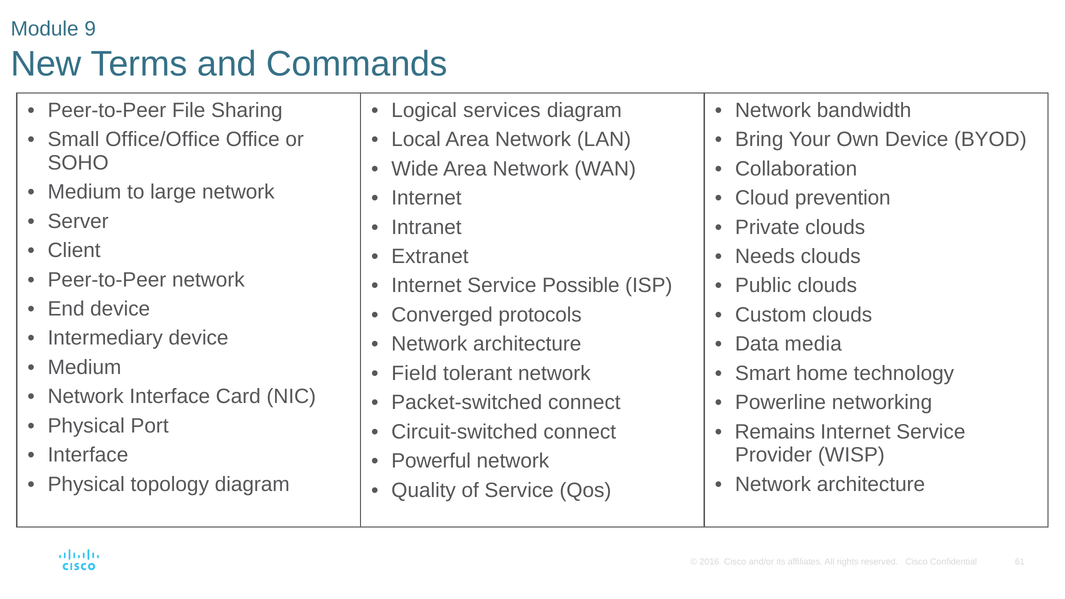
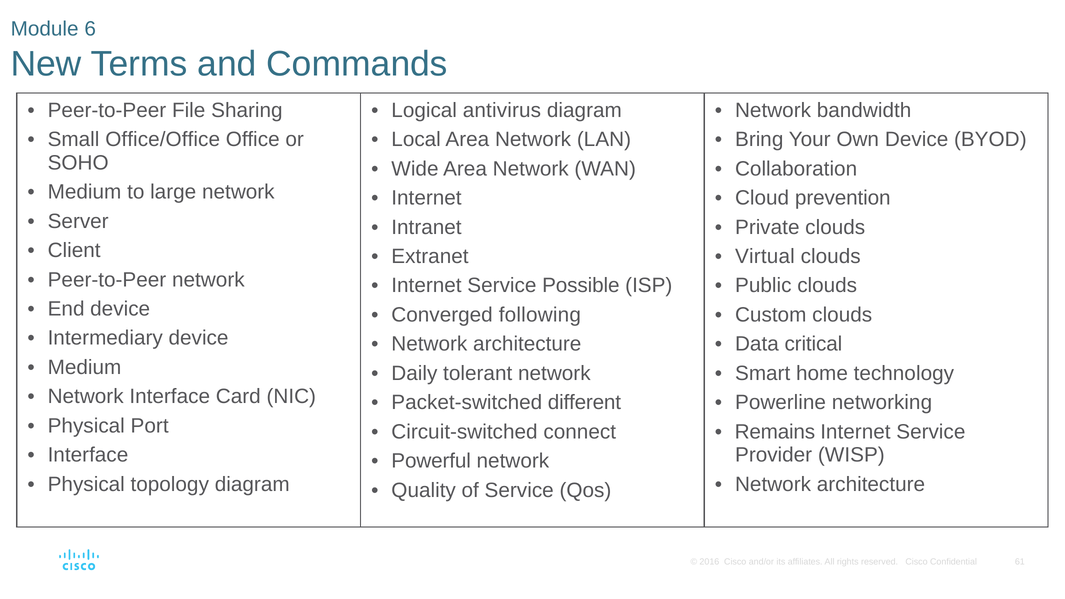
9: 9 -> 6 (90, 29)
services: services -> antivirus (502, 110)
Needs: Needs -> Virtual (765, 256)
protocols: protocols -> following (540, 315)
media: media -> critical (813, 344)
Field: Field -> Daily (414, 373)
Packet-switched connect: connect -> different (584, 403)
